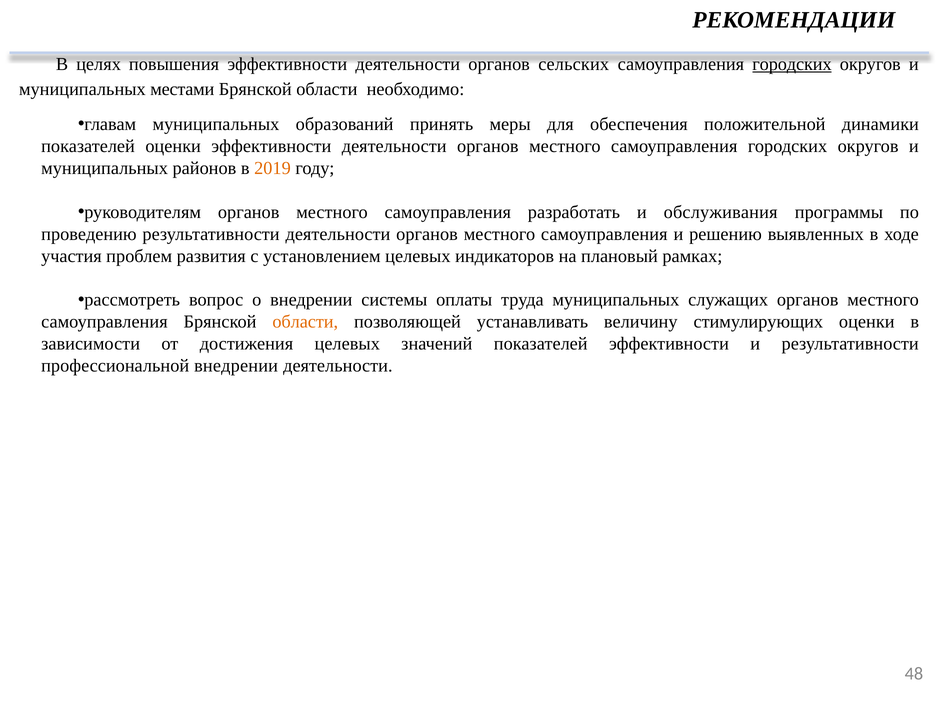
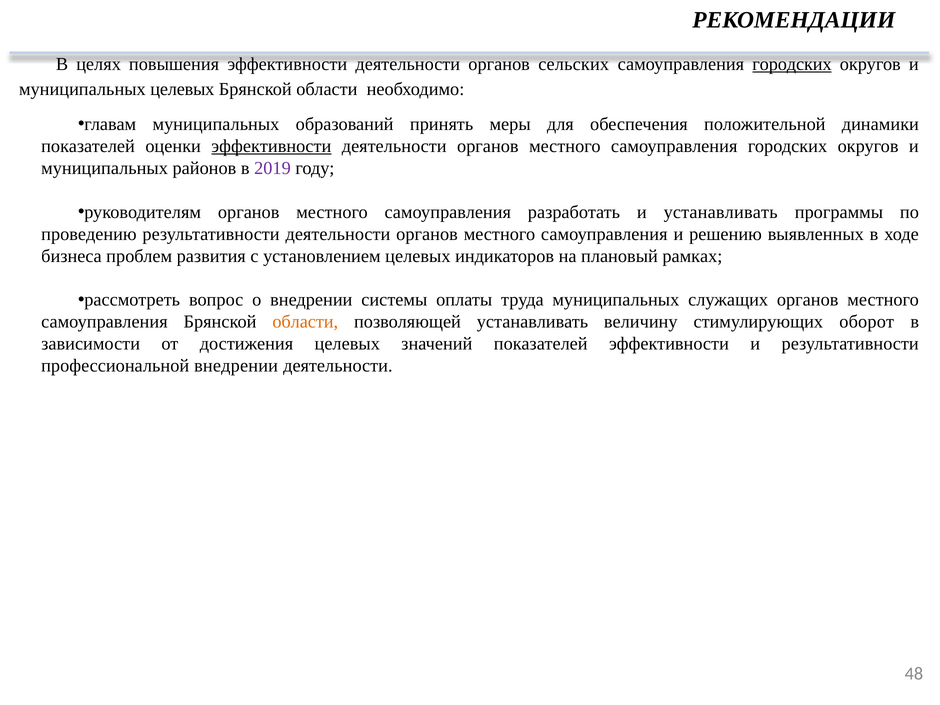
муниципальных местами: местами -> целевых (182, 89)
эффективности underline: none -> present (271, 146)
2019 colour: orange -> purple (272, 168)
и обслуживания: обслуживания -> устанавливать (721, 212)
участия: участия -> бизнеса (71, 256)
стимулирующих оценки: оценки -> оборот (867, 322)
